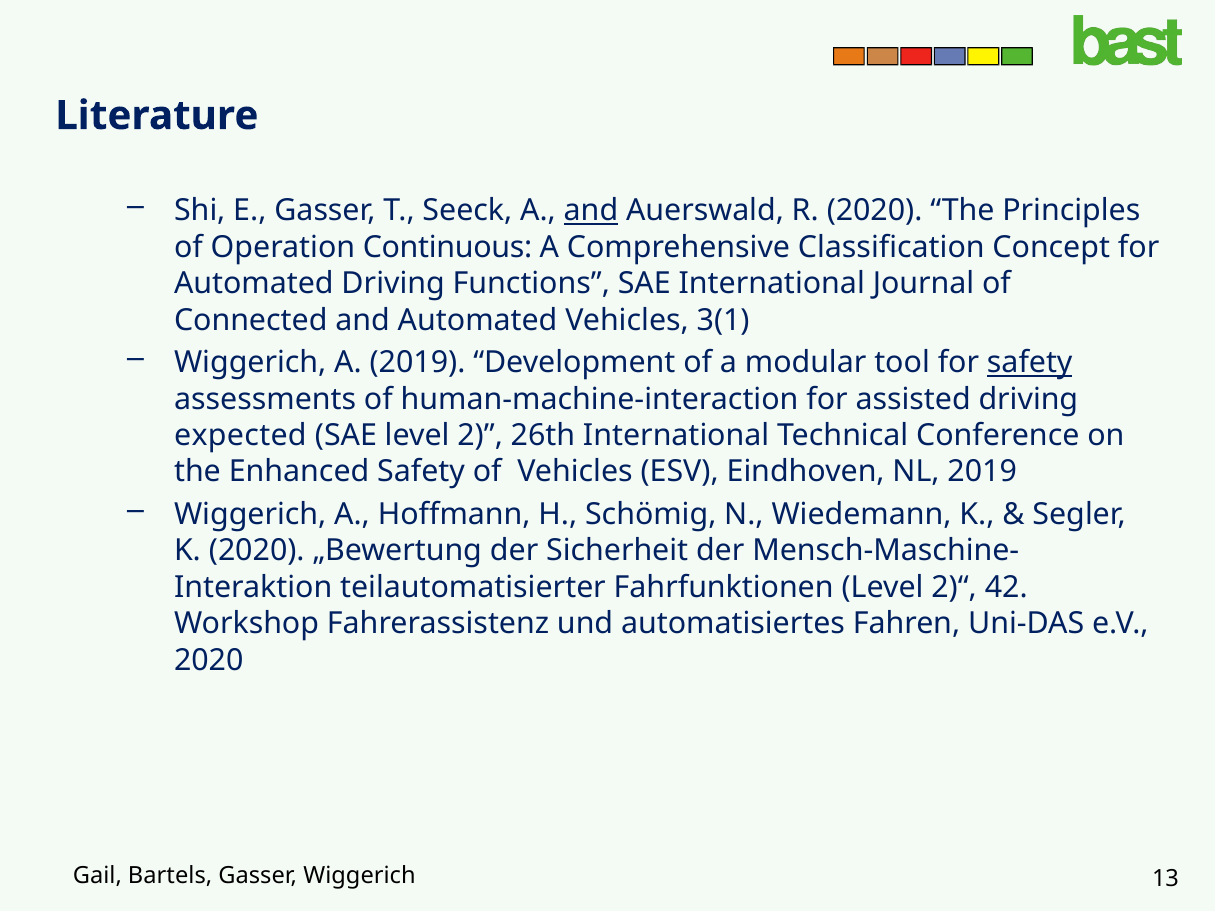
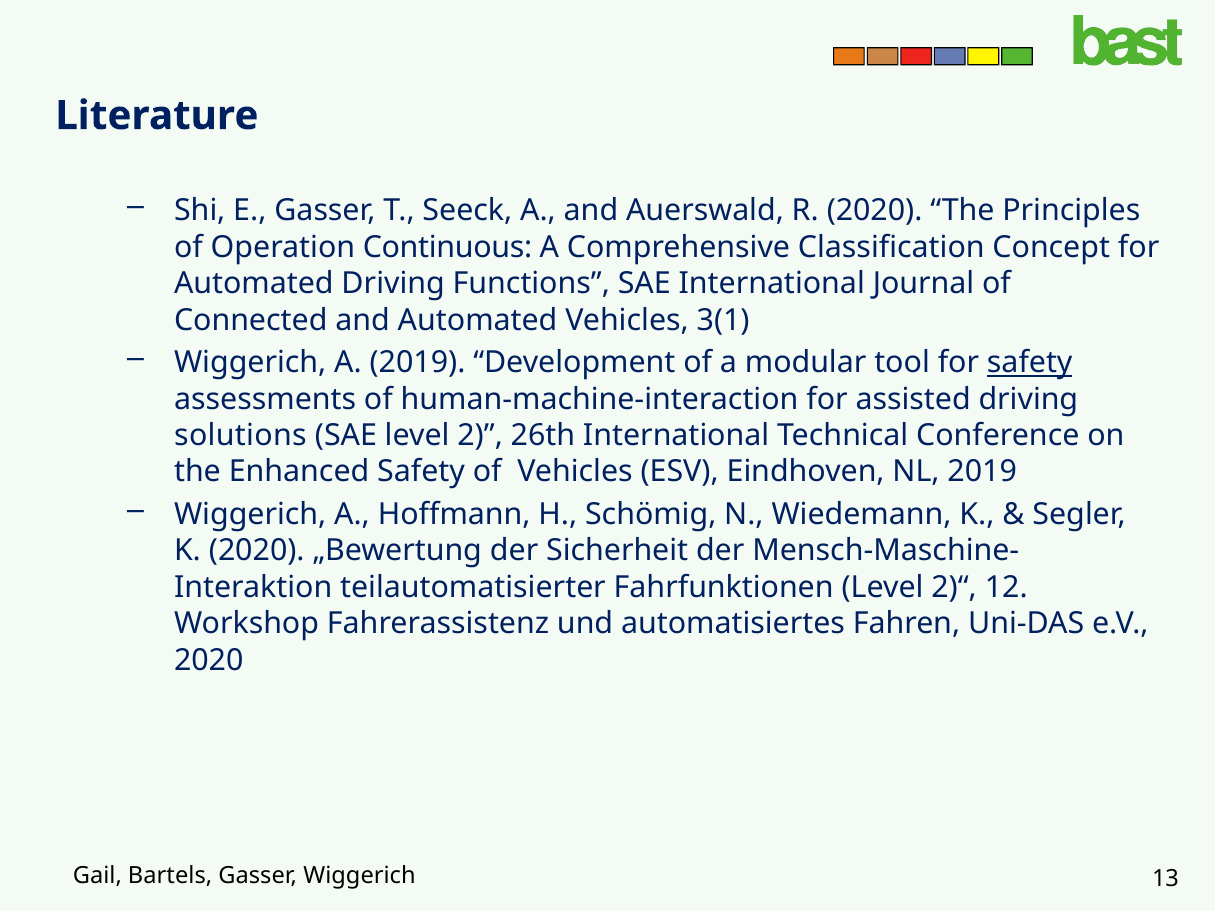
and underline: present -> none (591, 211)
expected: expected -> solutions (240, 436)
42: 42 -> 12 (1006, 587)
